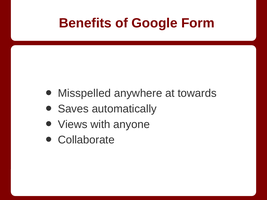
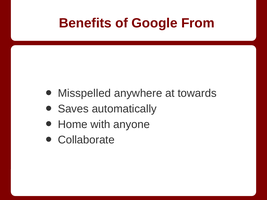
Form: Form -> From (198, 23)
Views: Views -> Home (73, 125)
